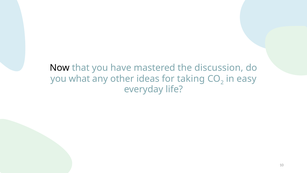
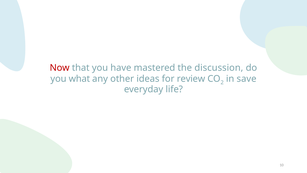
Now colour: black -> red (60, 68)
taking: taking -> review (191, 79)
easy: easy -> save (247, 79)
